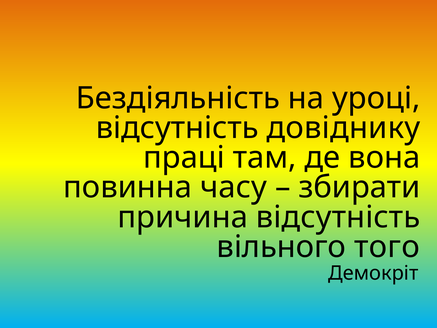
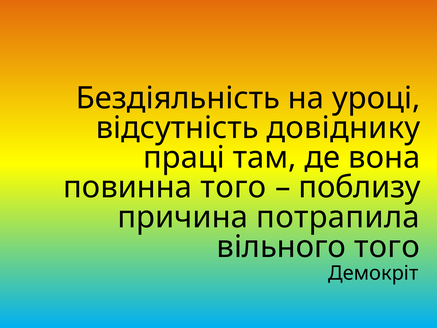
повинна часу: часу -> того (233, 187)
збирати: збирати -> поблизу (360, 187)
причина відсутність: відсутність -> потрапила (338, 217)
